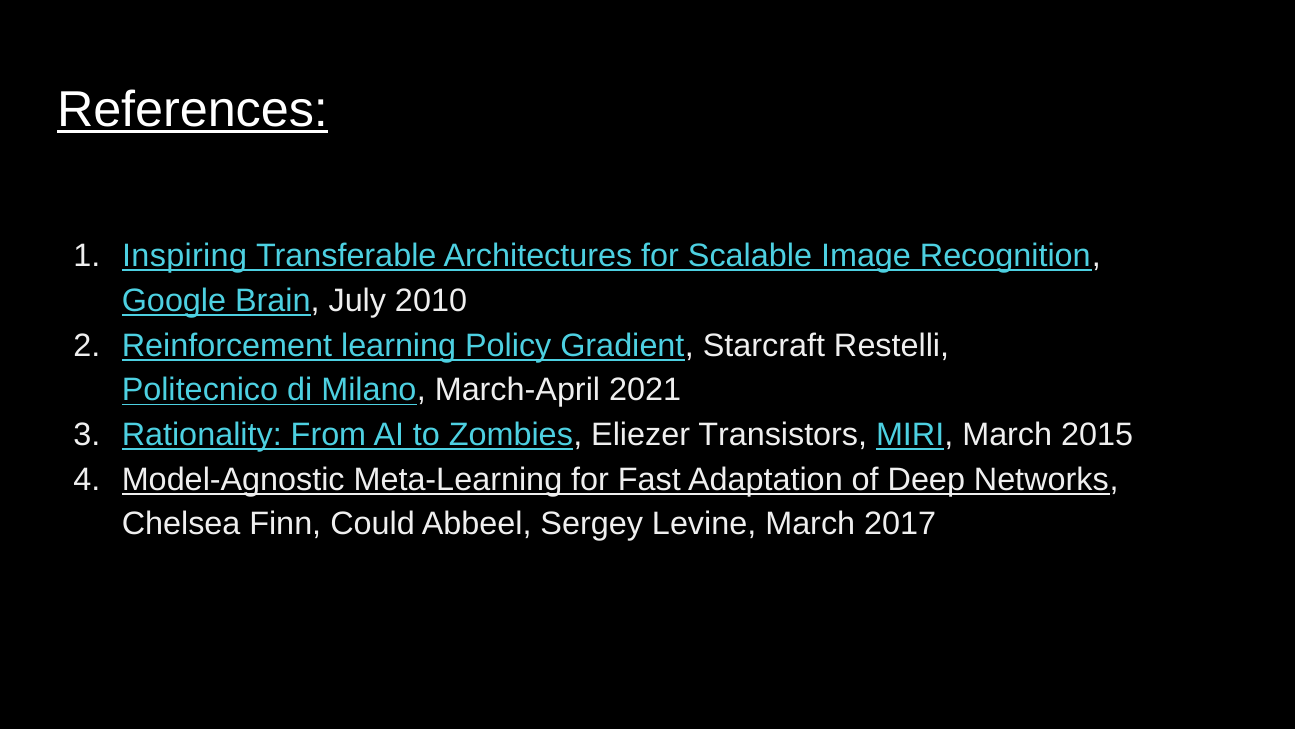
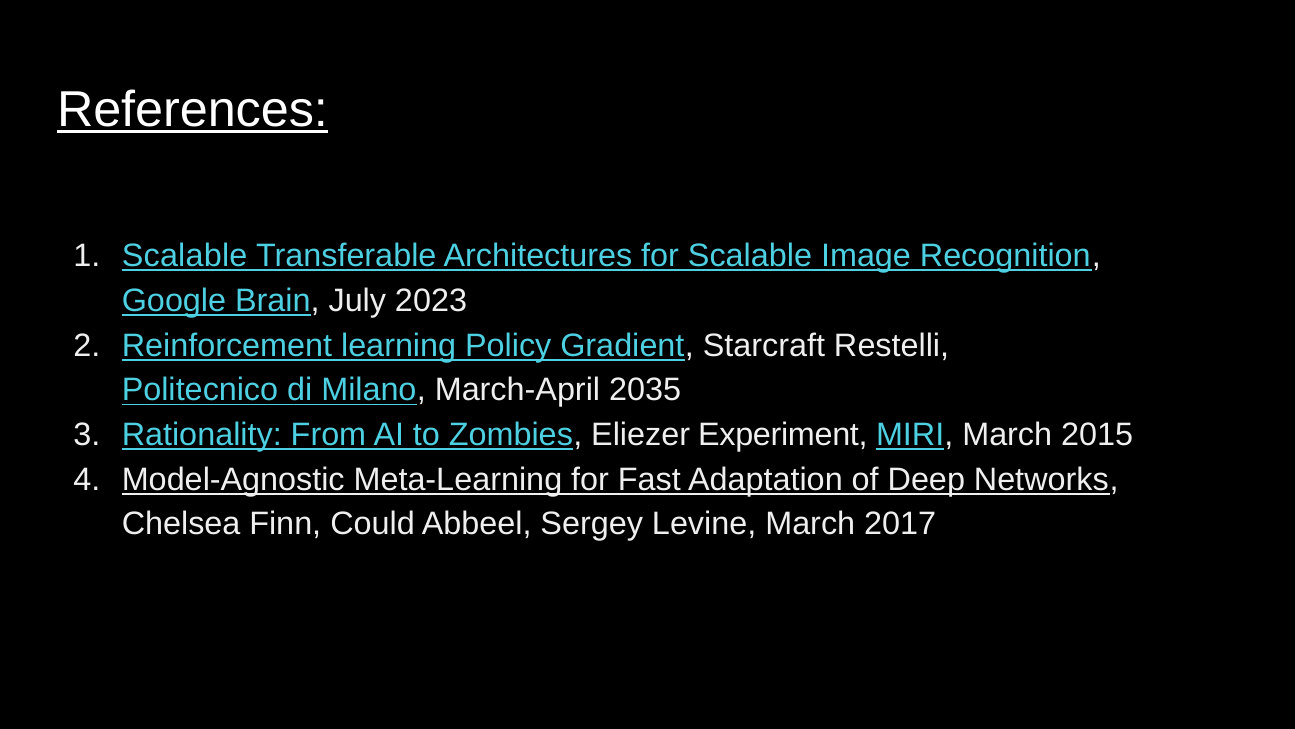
Inspiring: Inspiring -> Scalable (185, 256)
2010: 2010 -> 2023 (431, 301)
2021: 2021 -> 2035 (645, 390)
Transistors: Transistors -> Experiment (783, 435)
